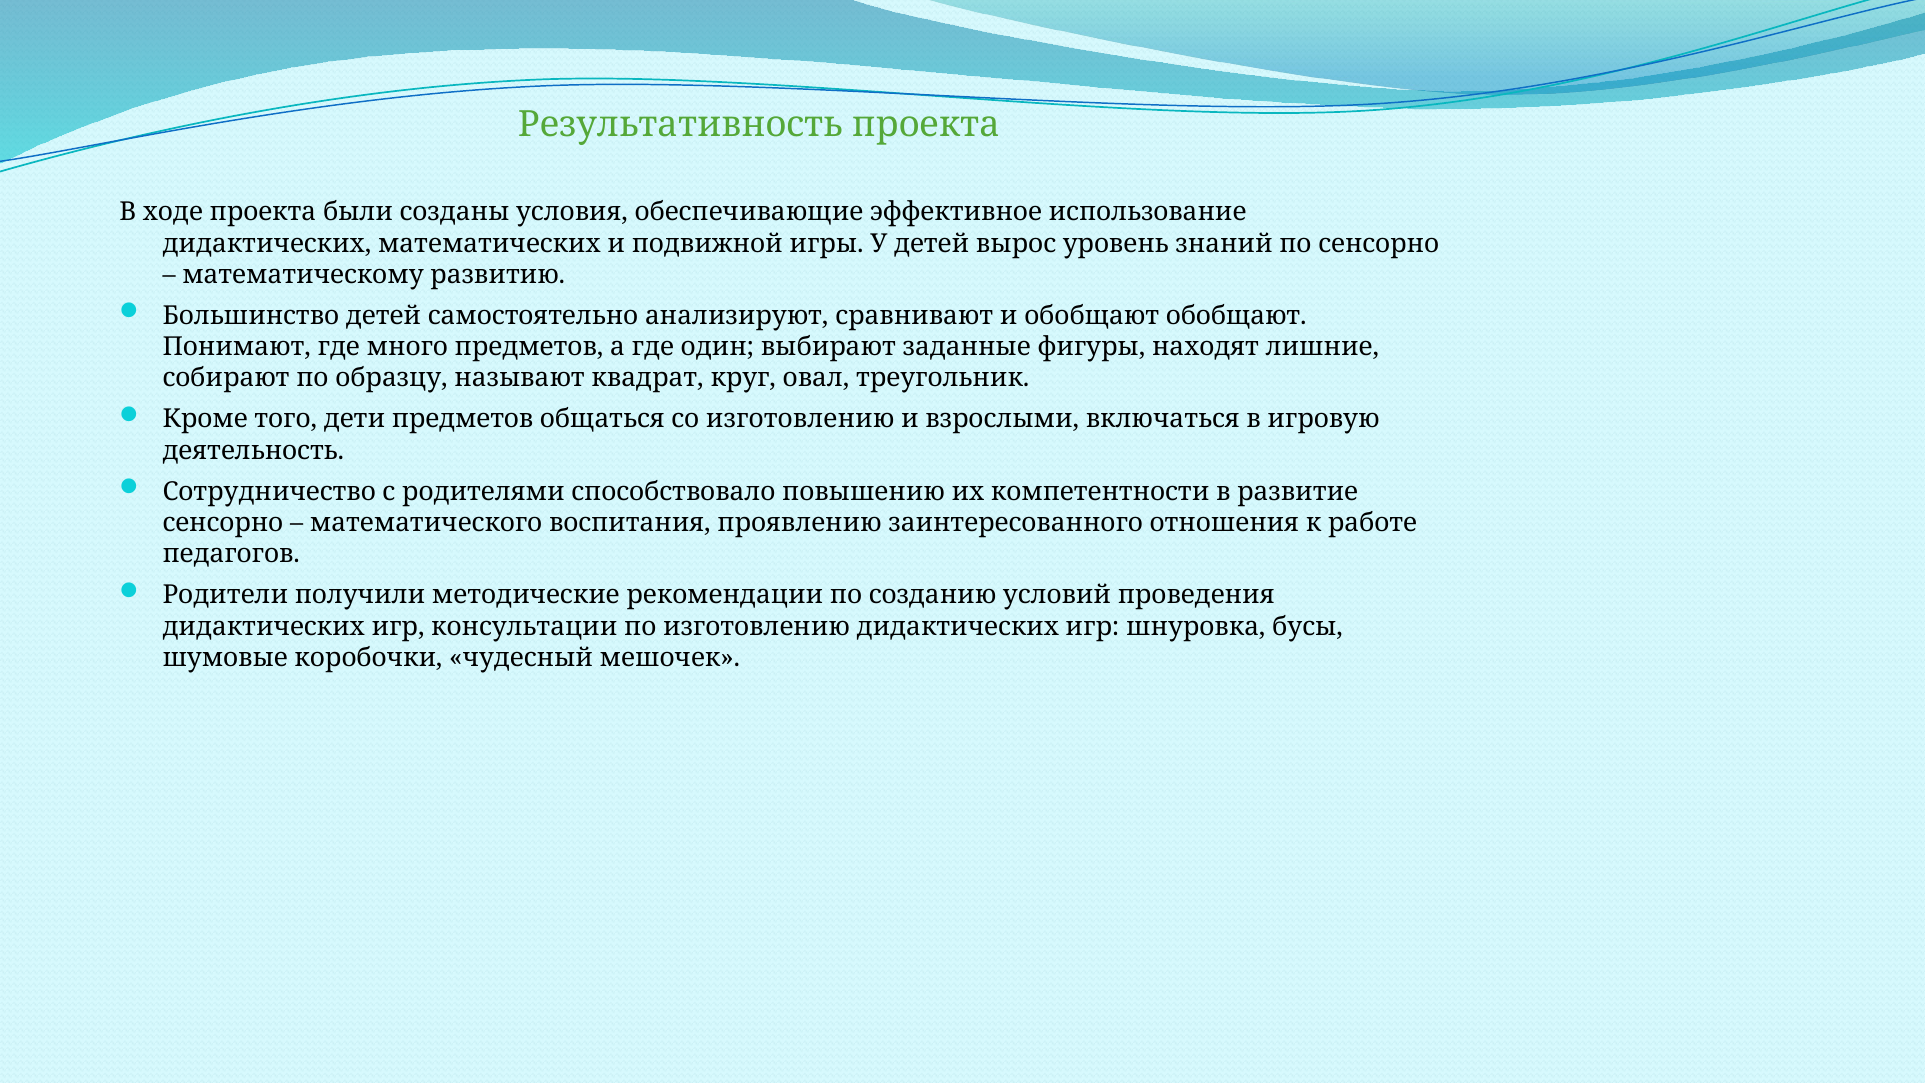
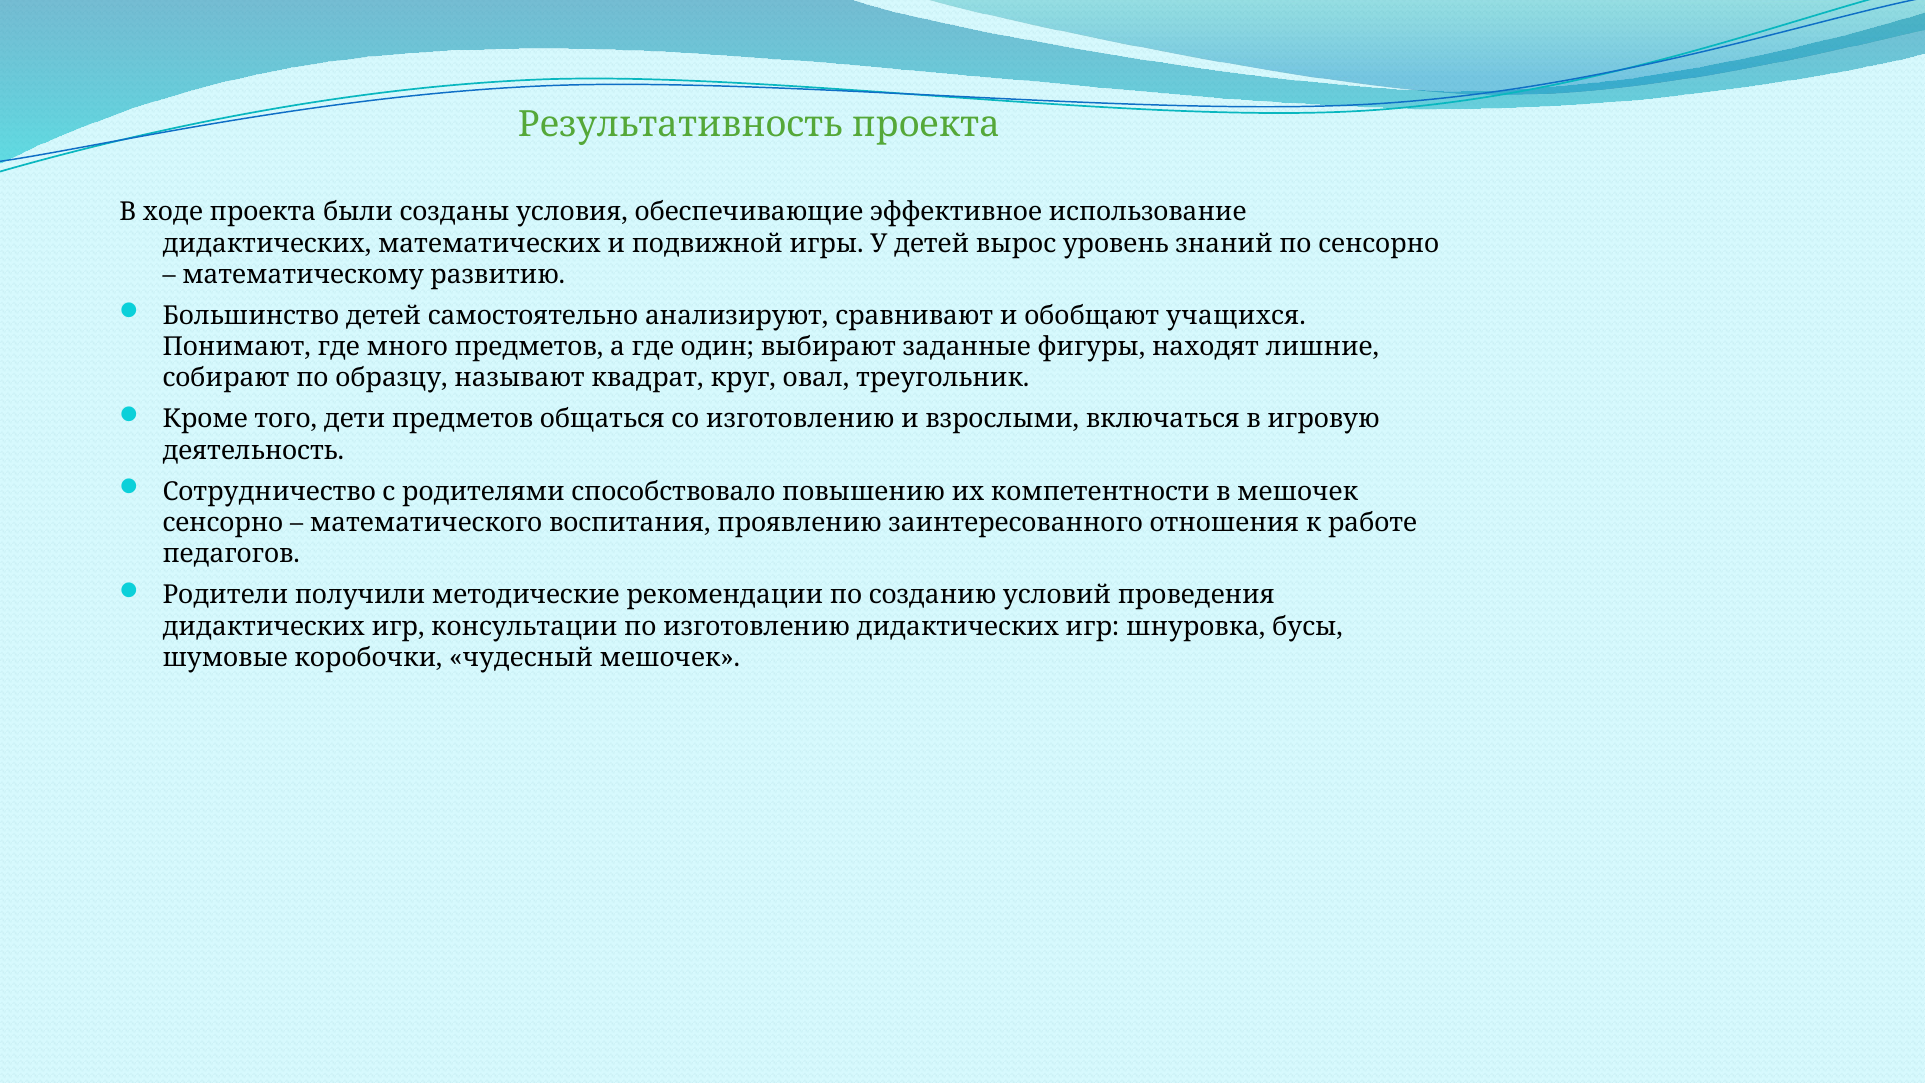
обобщают обобщают: обобщают -> учащихся (1236, 316)
в развитие: развитие -> мешочек (1298, 491)
